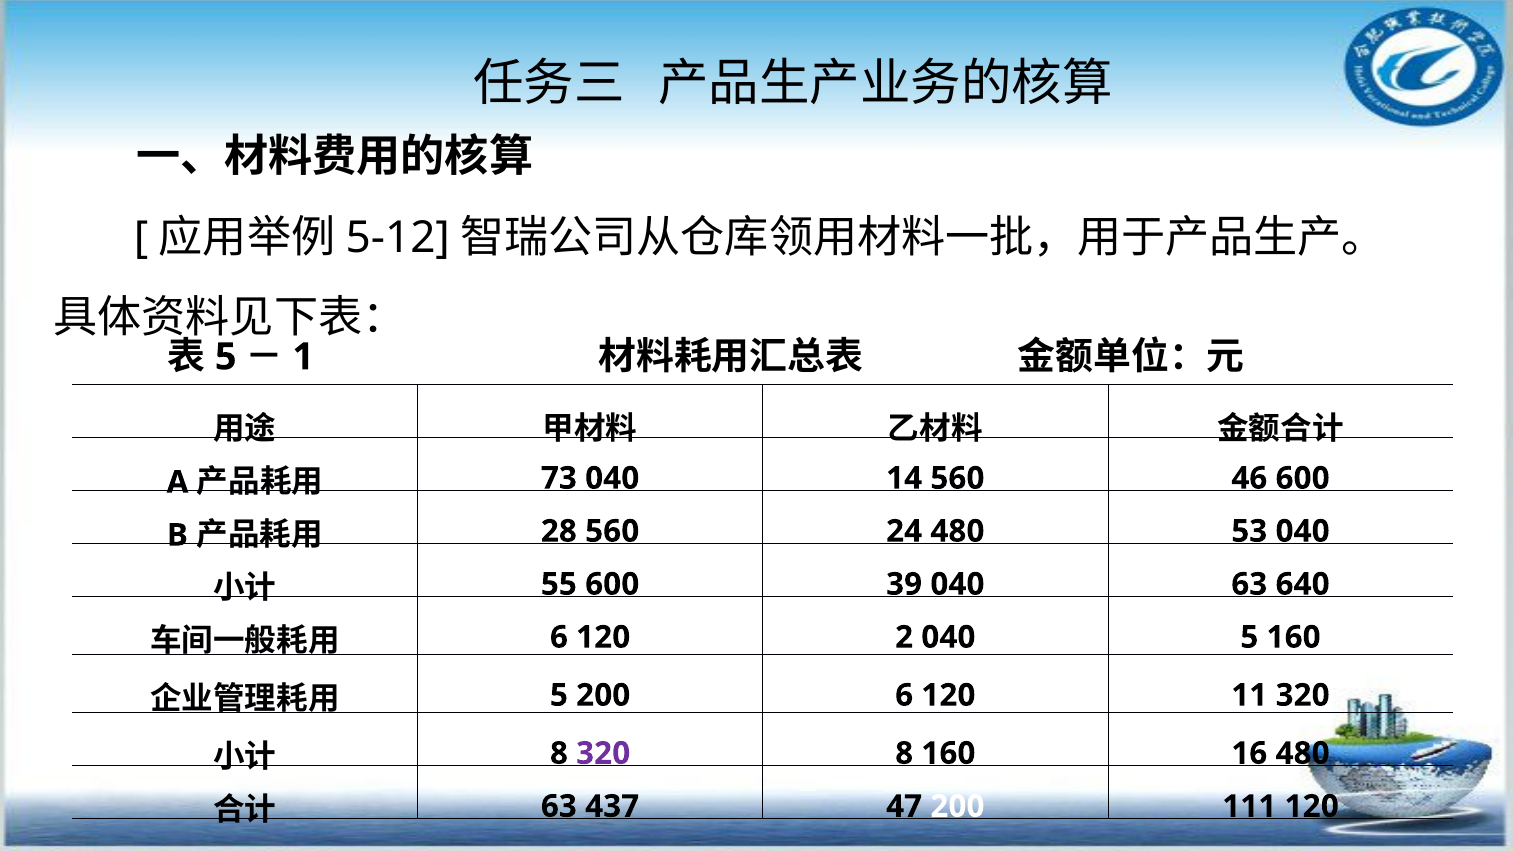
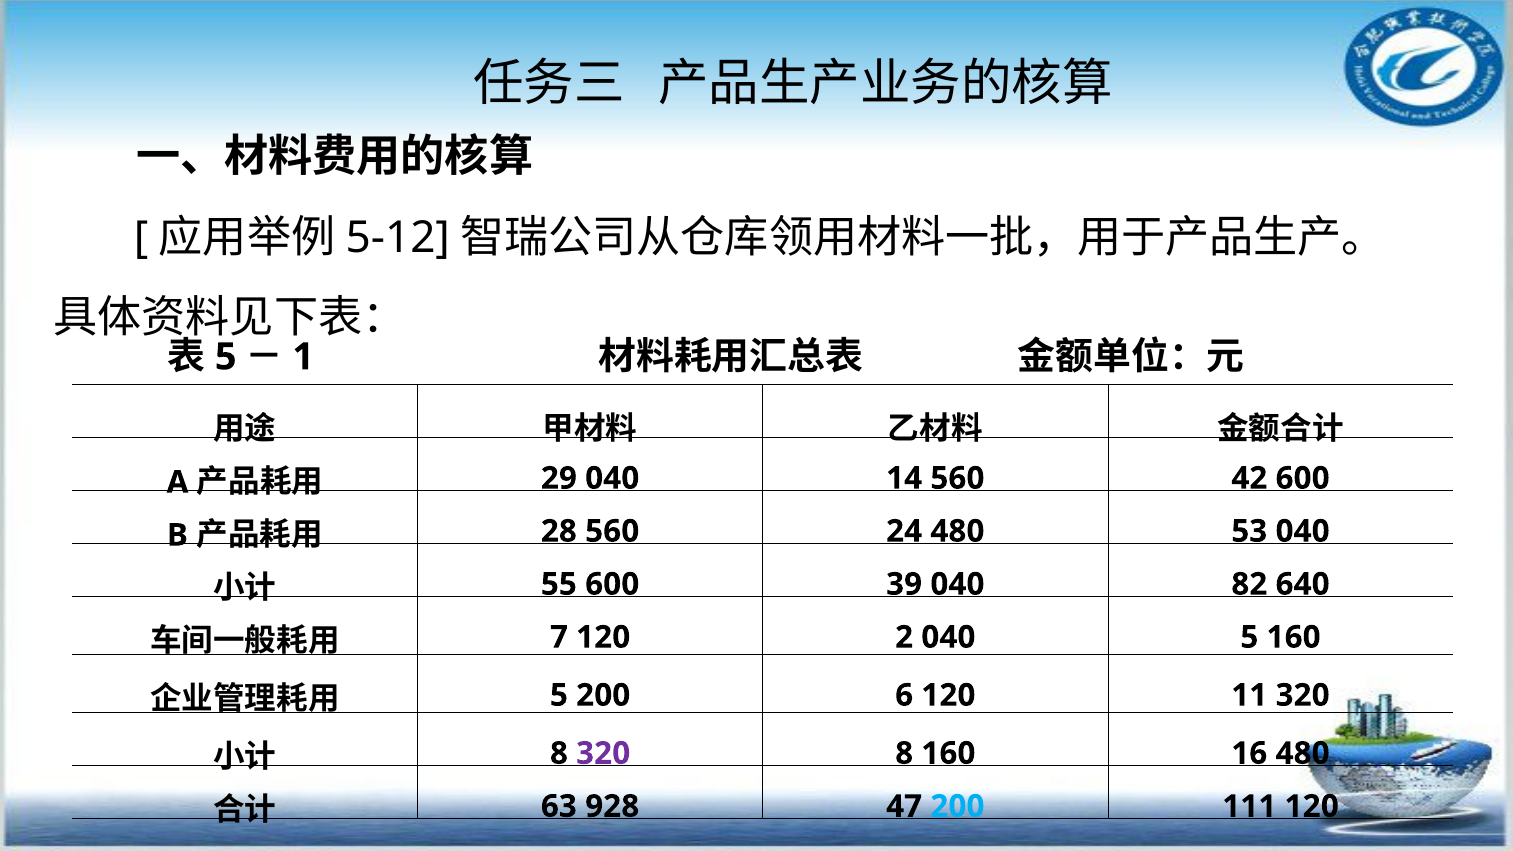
73: 73 -> 29 (559, 478)
46: 46 -> 42 (1249, 478)
040 63: 63 -> 82 (1249, 584)
6: 6 -> 7 (559, 637)
437: 437 -> 928 (612, 806)
200 colour: white -> light blue (957, 806)
